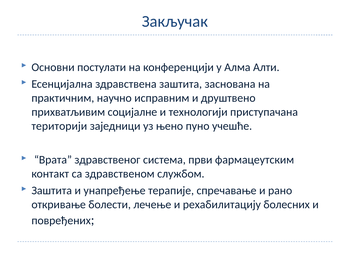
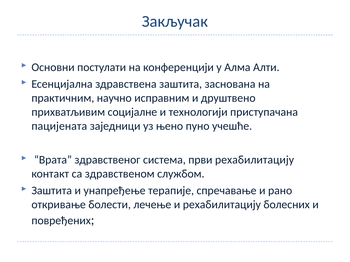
територији: територији -> пацијената (59, 126)
први фармацеутским: фармацеутским -> рехабилитацију (255, 160)
